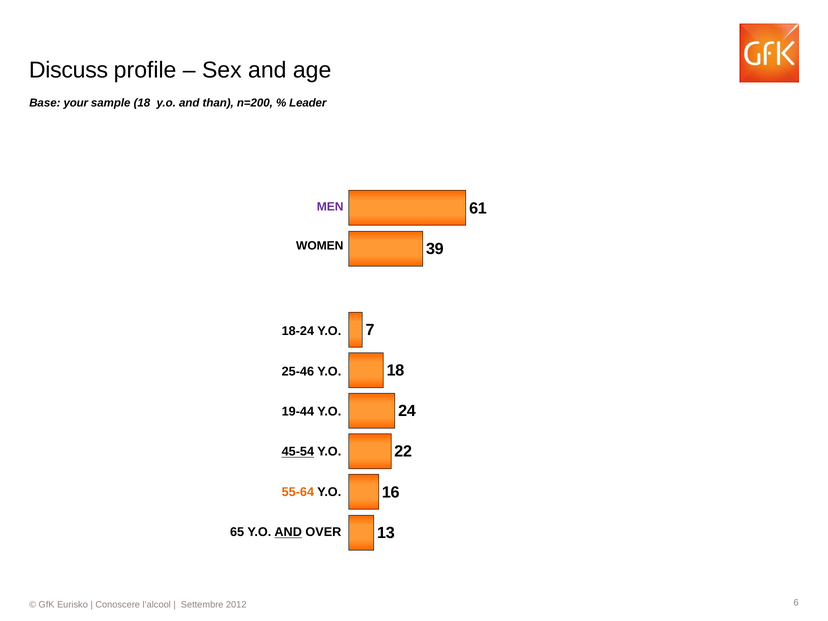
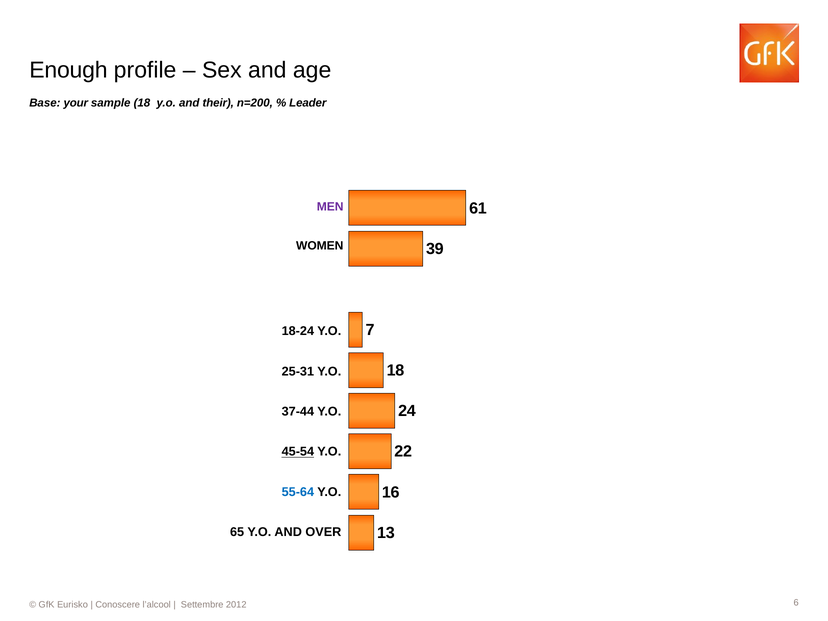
Discuss: Discuss -> Enough (68, 70)
than: than -> their (218, 103)
25-46: 25-46 -> 25-31 (298, 371)
19-44: 19-44 -> 37-44 (298, 412)
55-64 colour: orange -> blue (298, 492)
AND underline: present -> none (288, 532)
